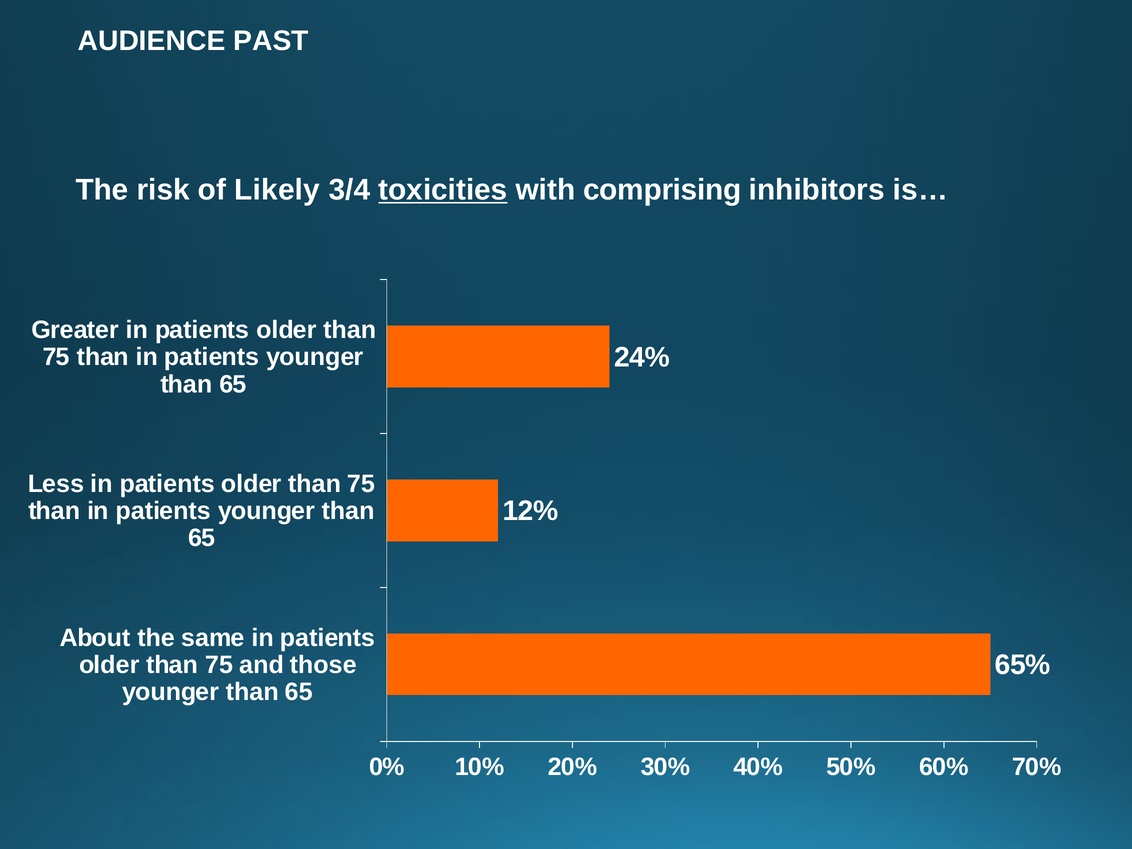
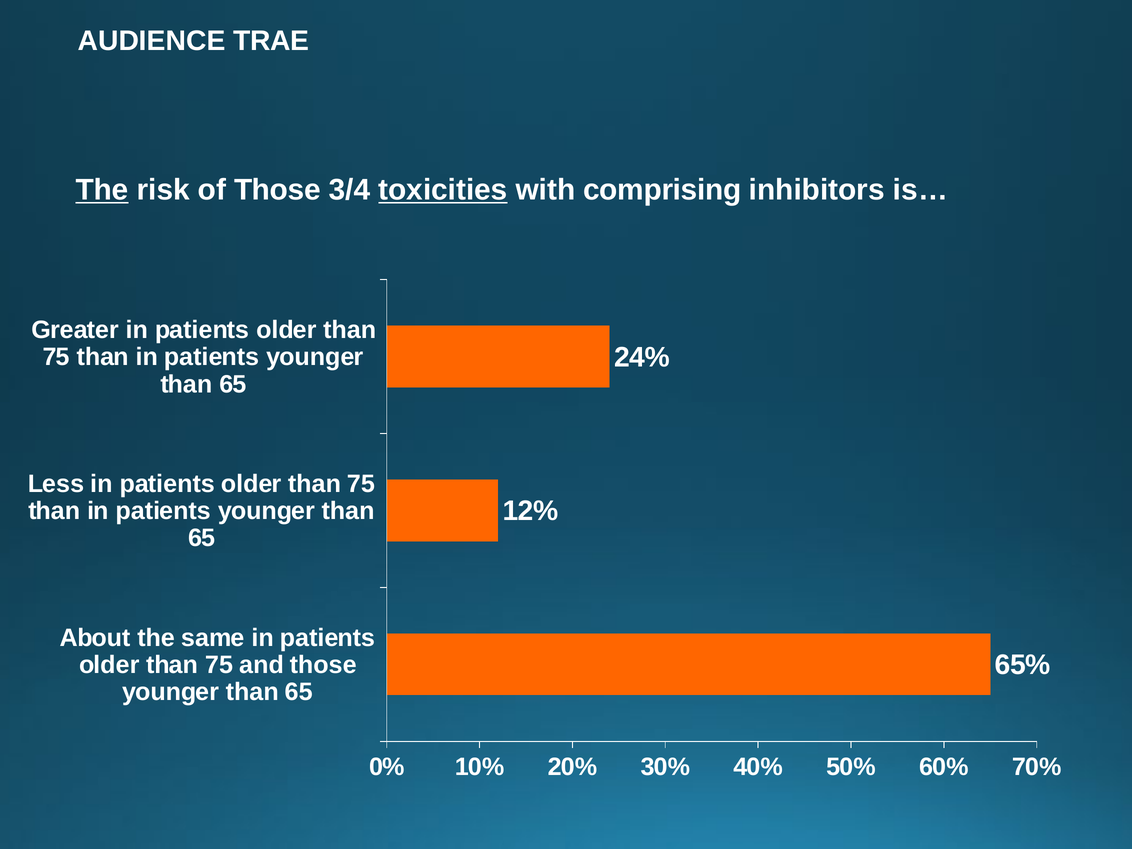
PAST: PAST -> TRAE (271, 41)
The underline: none -> present (102, 190)
of Likely: Likely -> Those (277, 190)
